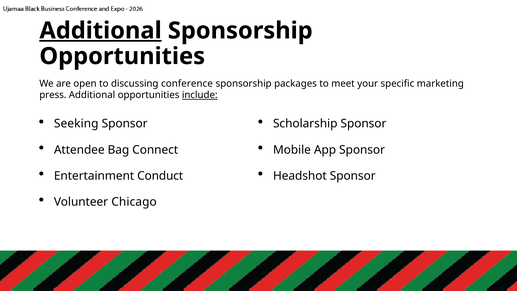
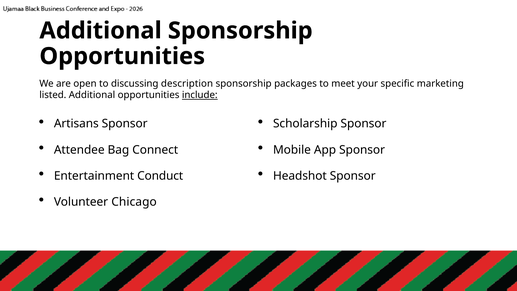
Additional underline: present -> none (101, 31)
conference: conference -> description (187, 83)
press: press -> listed (53, 95)
Seeking: Seeking -> Artisans (76, 124)
